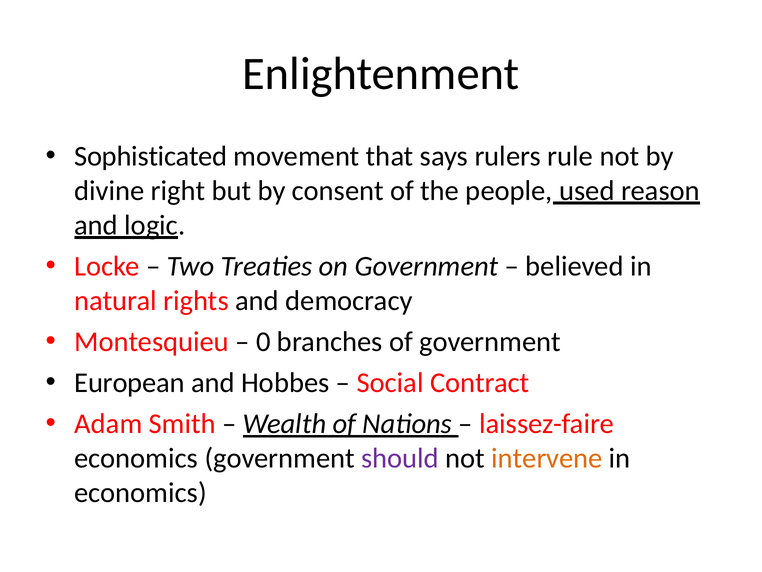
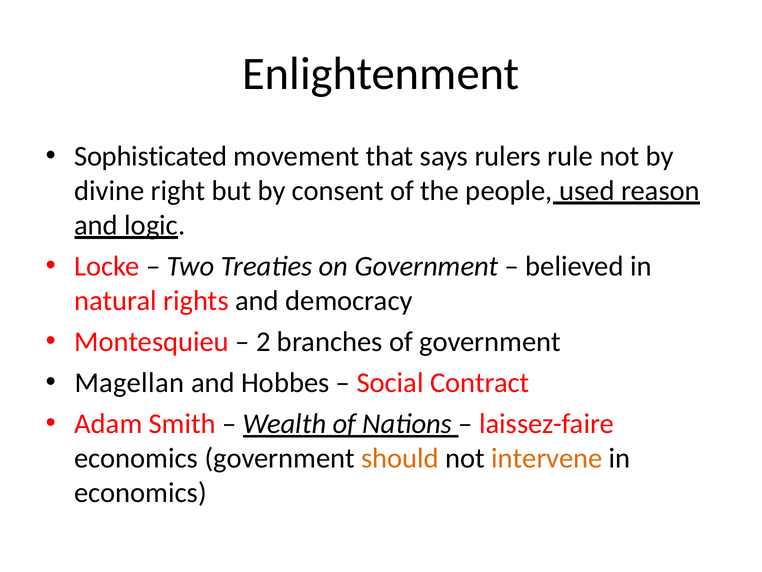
0: 0 -> 2 (263, 341)
European: European -> Magellan (129, 383)
should colour: purple -> orange (400, 458)
